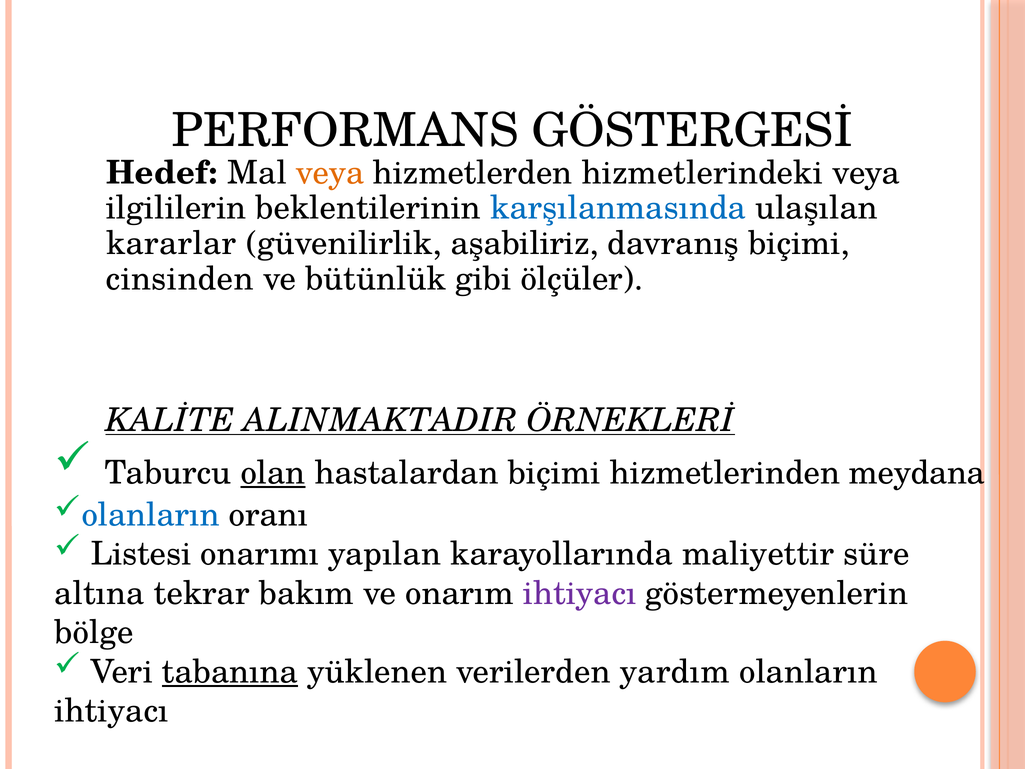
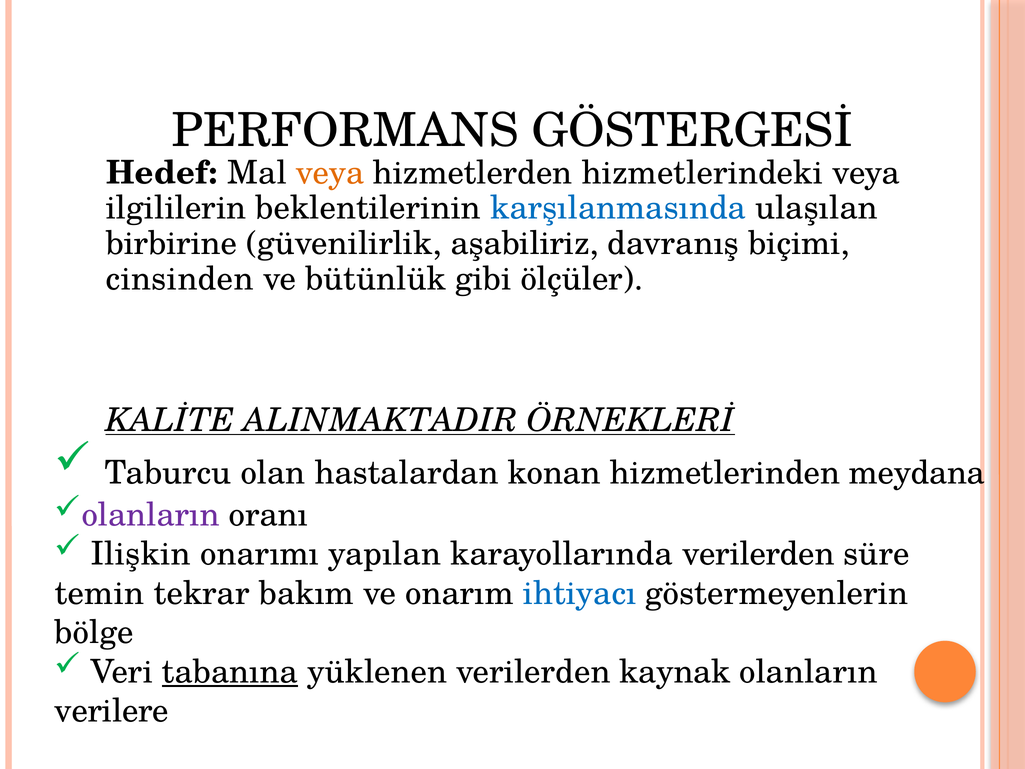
kararlar: kararlar -> birbirine (171, 243)
olan underline: present -> none (273, 473)
hastalardan biçimi: biçimi -> konan (554, 473)
olanların colour: blue -> purple (151, 515)
Listesi: Listesi -> Ilişkin (141, 554)
karayollarında maliyettir: maliyettir -> verilerden (758, 554)
altına: altına -> temin (99, 593)
ihtiyacı colour: purple -> blue (580, 593)
yardım: yardım -> kaynak (675, 672)
ihtiyacı: ihtiyacı -> verilere (112, 711)
